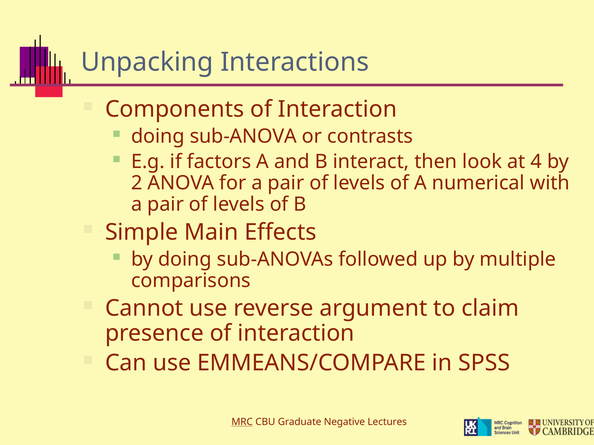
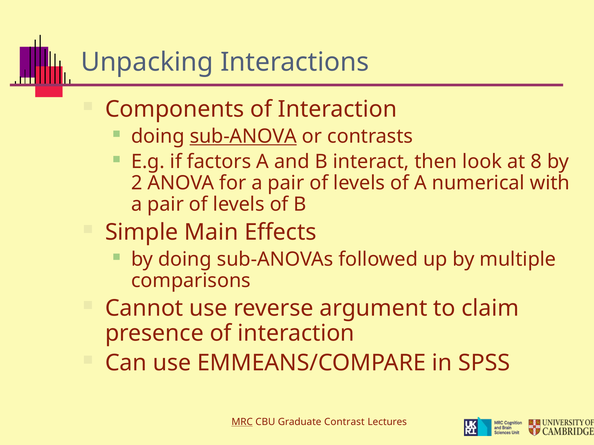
sub-ANOVA underline: none -> present (243, 137)
4: 4 -> 8 (536, 162)
Negative: Negative -> Contrast (344, 422)
